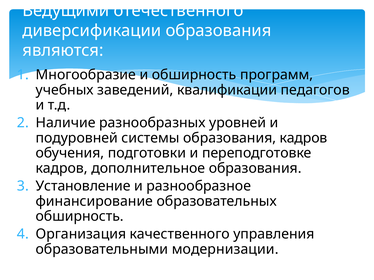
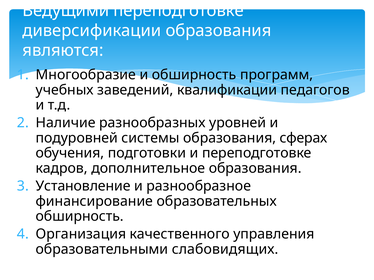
Ведущими отечественного: отечественного -> переподготовке (179, 11)
образования кадров: кадров -> сферах (303, 138)
модернизации: модернизации -> слабовидящих (225, 250)
